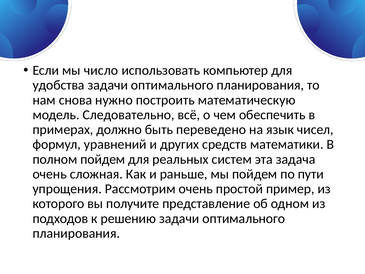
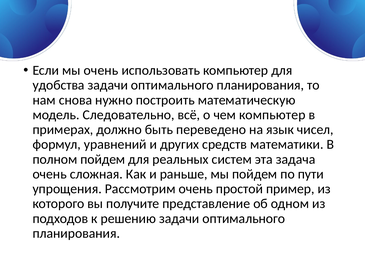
мы число: число -> очень (101, 70)
чем обеспечить: обеспечить -> компьютер (272, 115)
